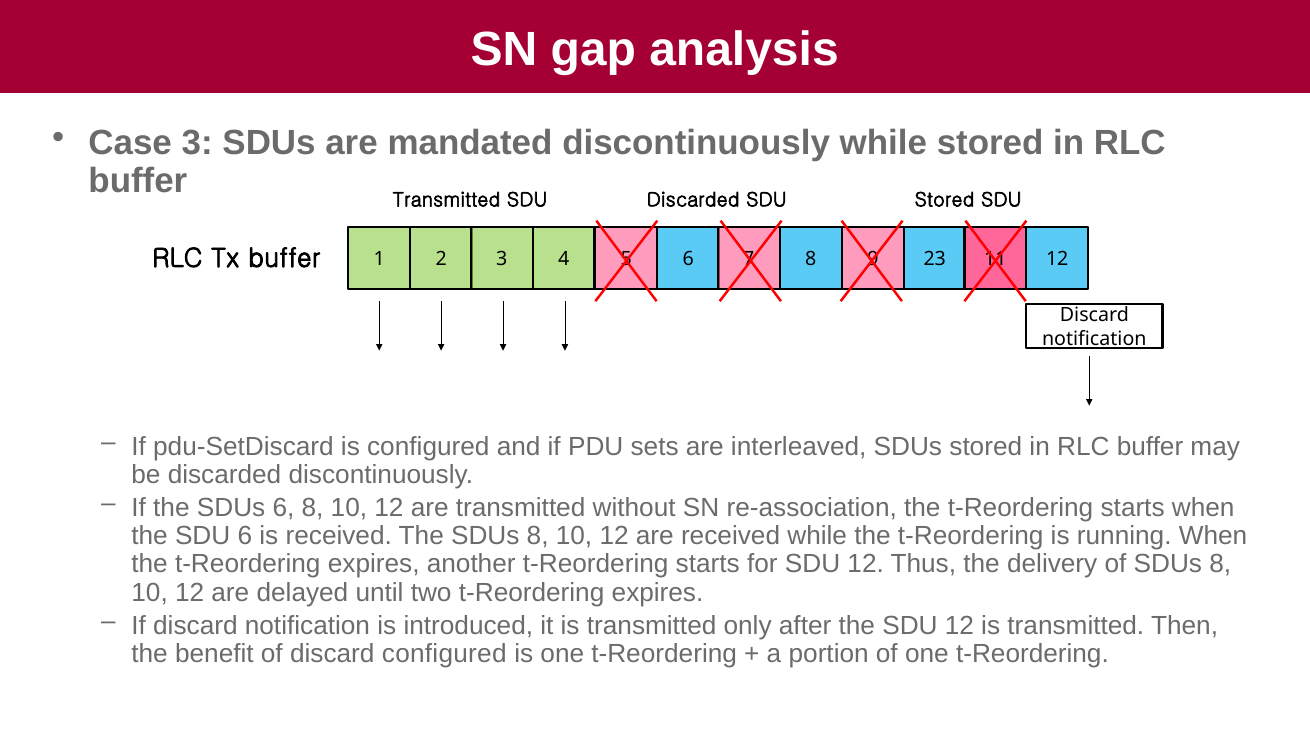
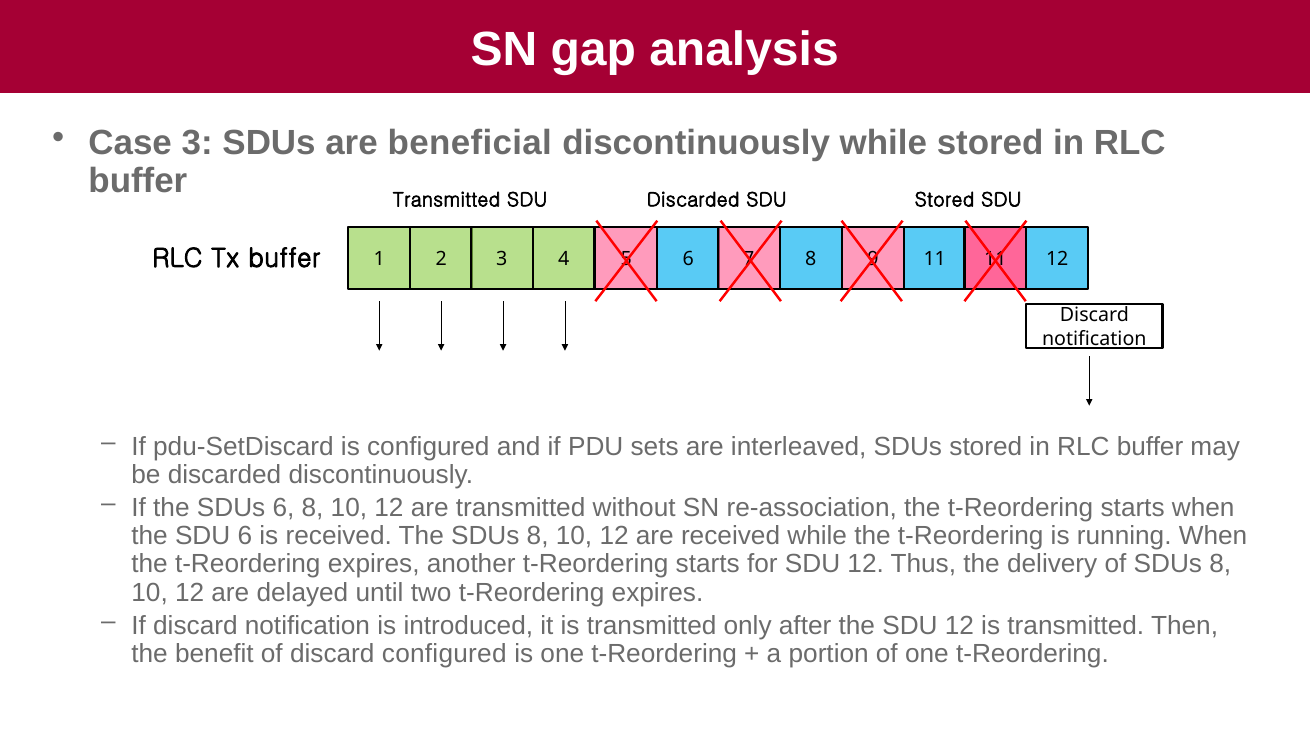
mandated: mandated -> beneficial (470, 143)
9 23: 23 -> 11 (935, 259)
